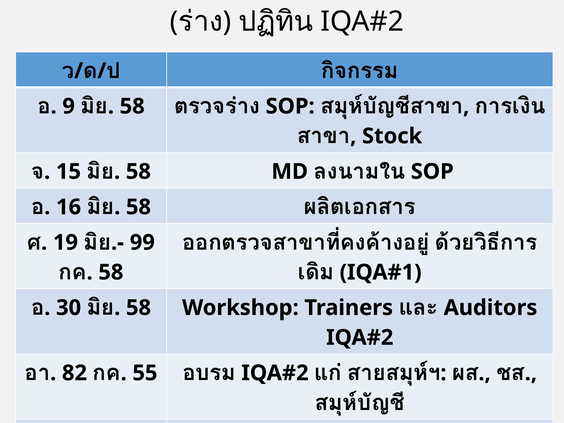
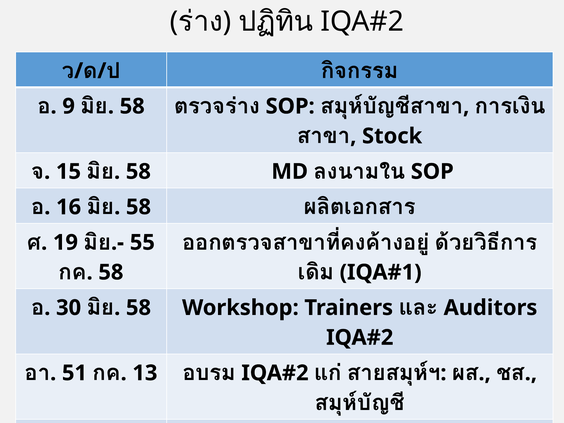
99: 99 -> 55 (142, 242)
82: 82 -> 51 (74, 373)
55: 55 -> 13 (145, 373)
